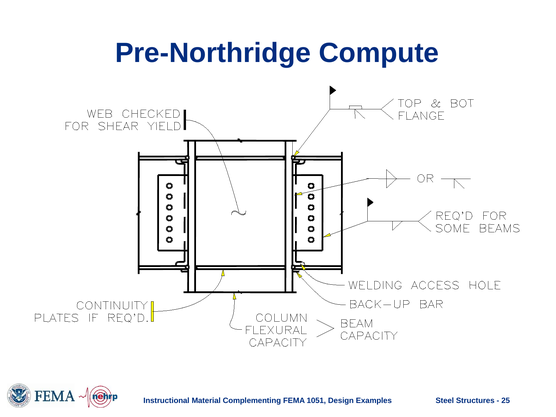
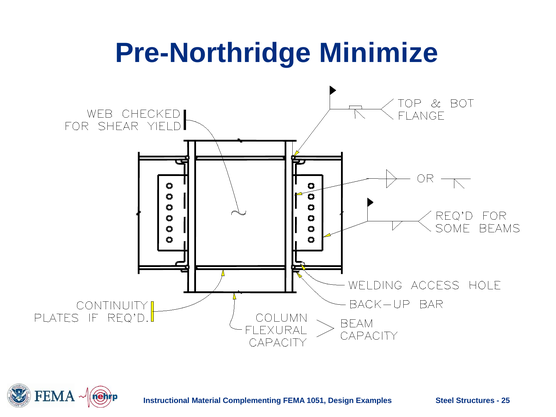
Compute: Compute -> Minimize (379, 53)
